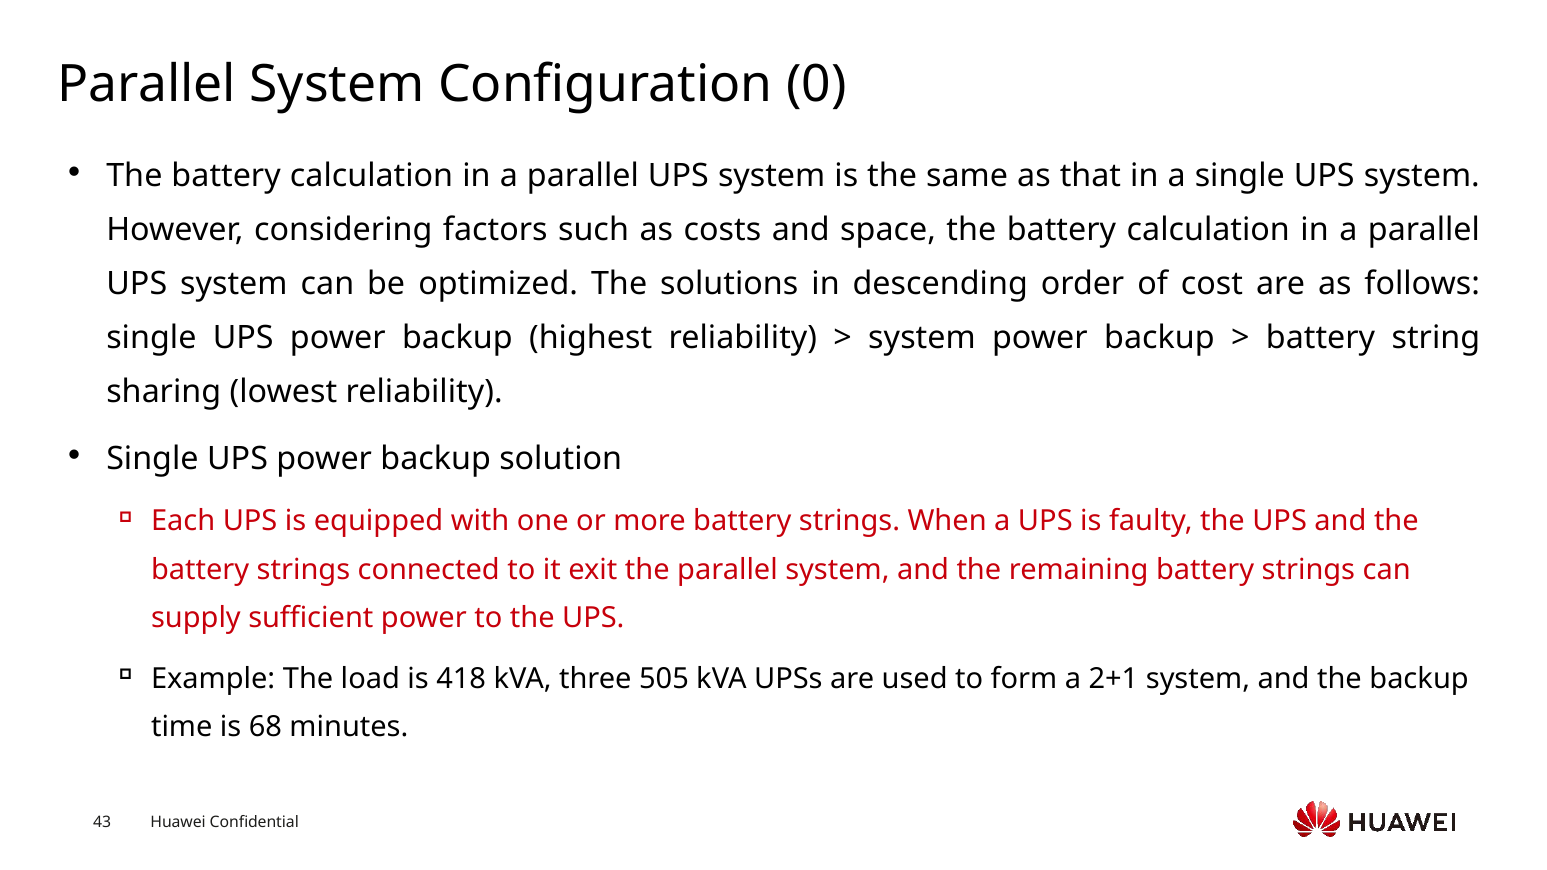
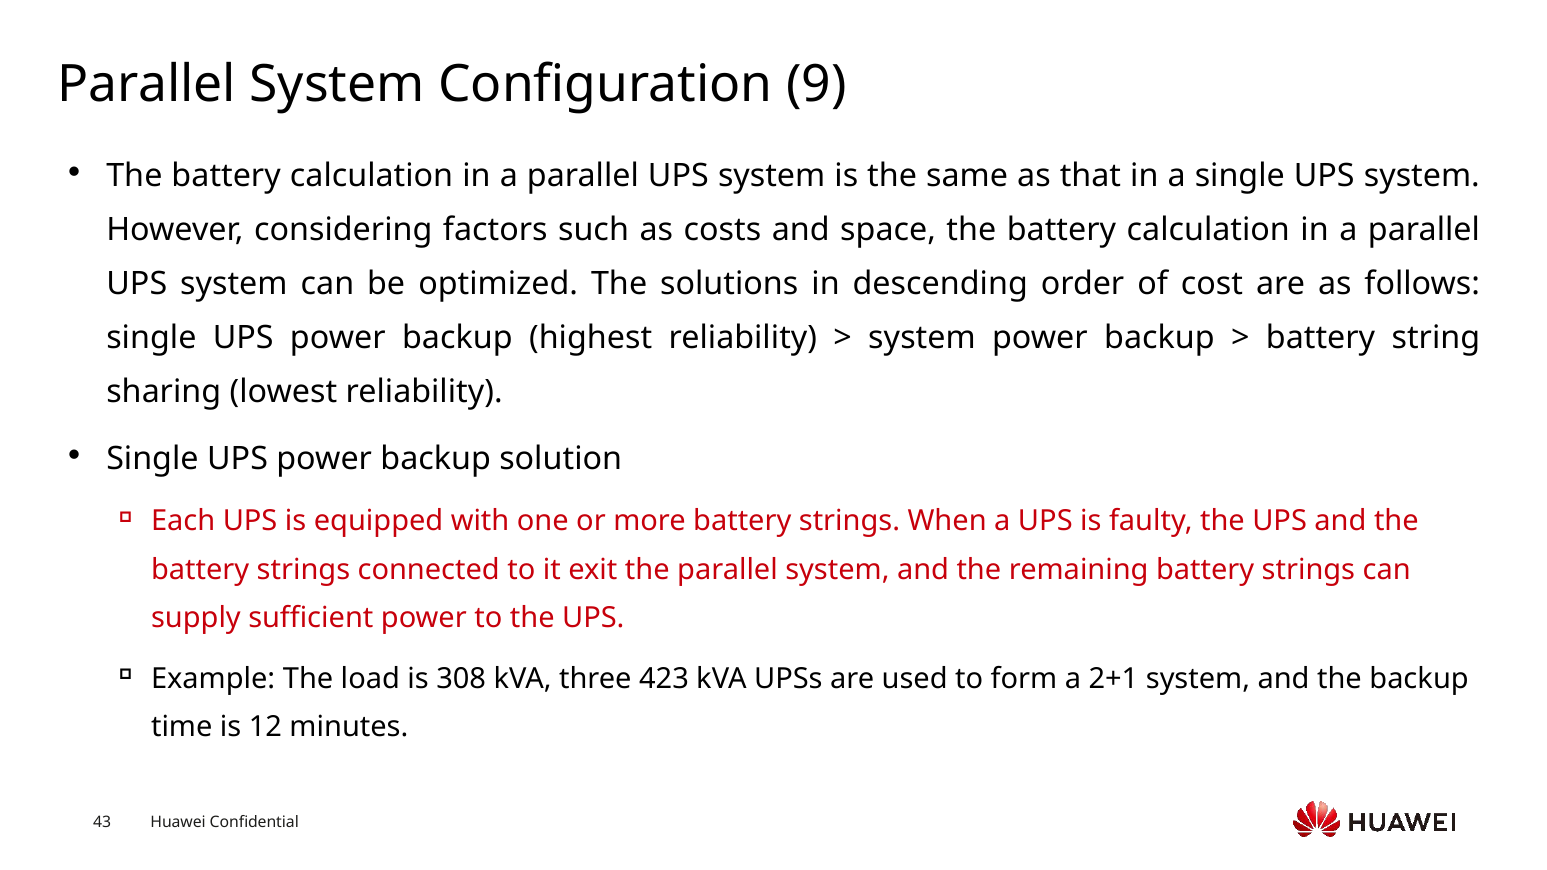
0: 0 -> 9 (816, 84)
418: 418 -> 308 (461, 679)
505: 505 -> 423 (664, 679)
68: 68 -> 12 (265, 727)
